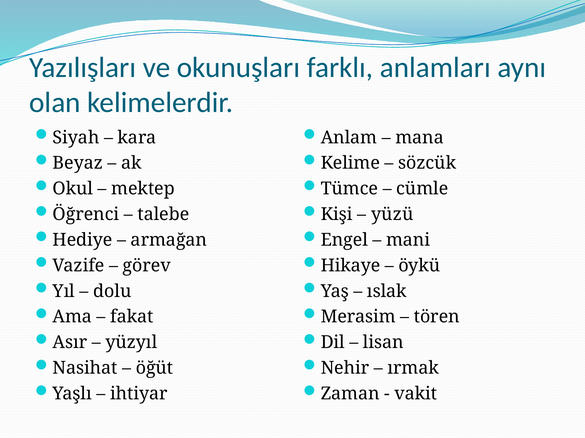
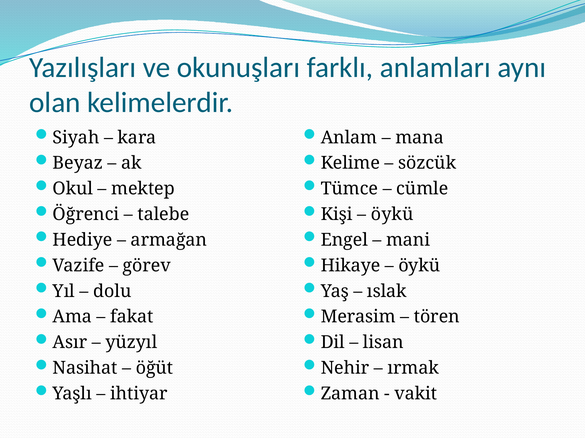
yüzü: yüzü -> öykü (392, 215)
